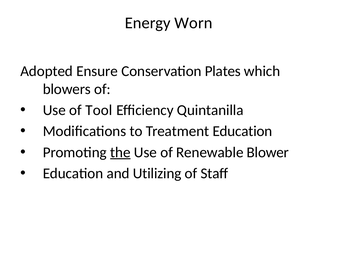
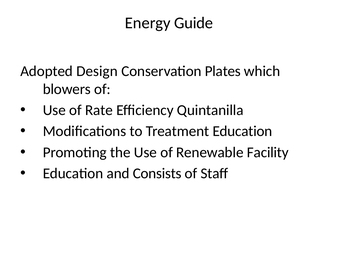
Worn: Worn -> Guide (194, 23)
Ensure: Ensure -> Design (97, 71)
Tool: Tool -> Rate (99, 110)
the underline: present -> none (120, 152)
Blower: Blower -> Facility (268, 152)
Utilizing: Utilizing -> Consists (157, 173)
